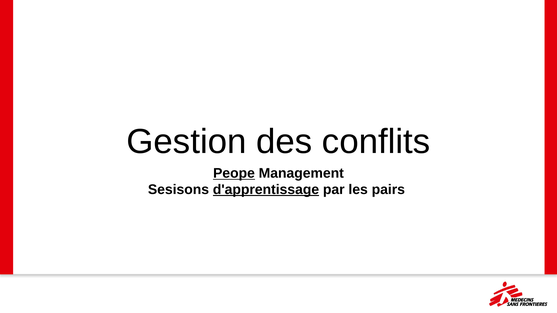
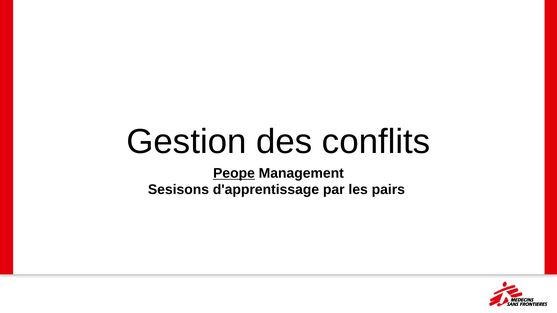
d'apprentissage underline: present -> none (266, 190)
